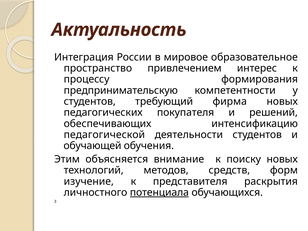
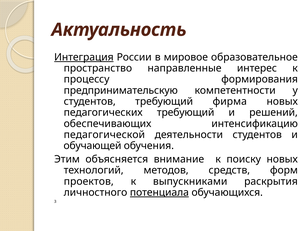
Интеграция underline: none -> present (84, 57)
привлечением: привлечением -> направленные (185, 68)
педагогических покупателя: покупателя -> требующий (186, 113)
изучение: изучение -> проектов (89, 181)
представителя: представителя -> выпускниками (190, 181)
